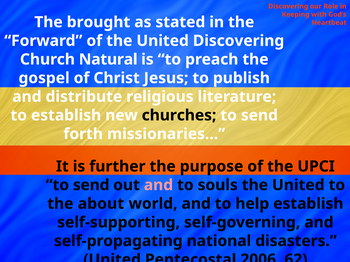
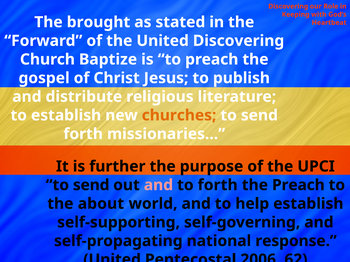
Natural: Natural -> Baptize (108, 60)
churches colour: black -> orange (179, 116)
to souls: souls -> forth (218, 185)
United: United -> Preach (298, 185)
disasters: disasters -> response (296, 241)
